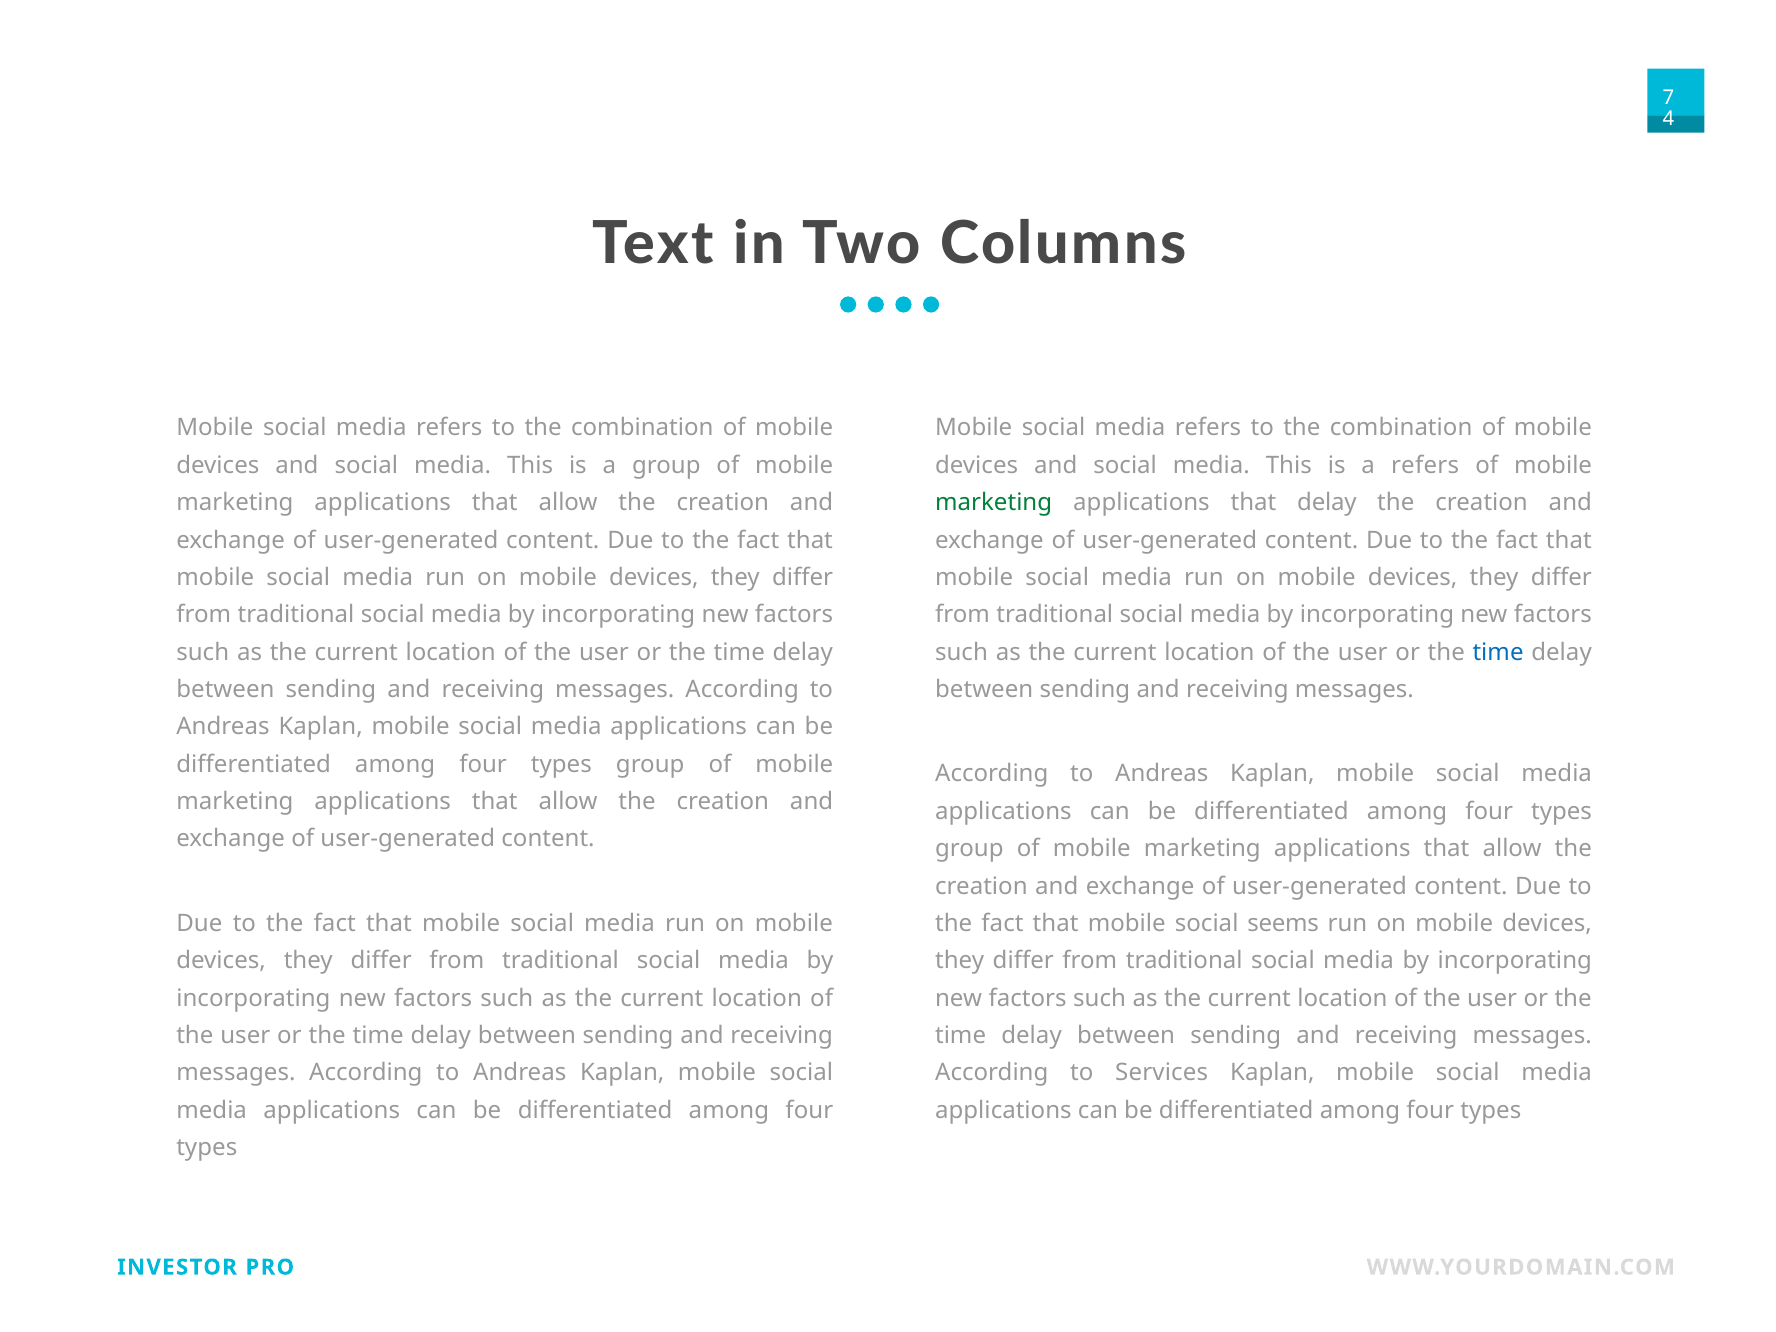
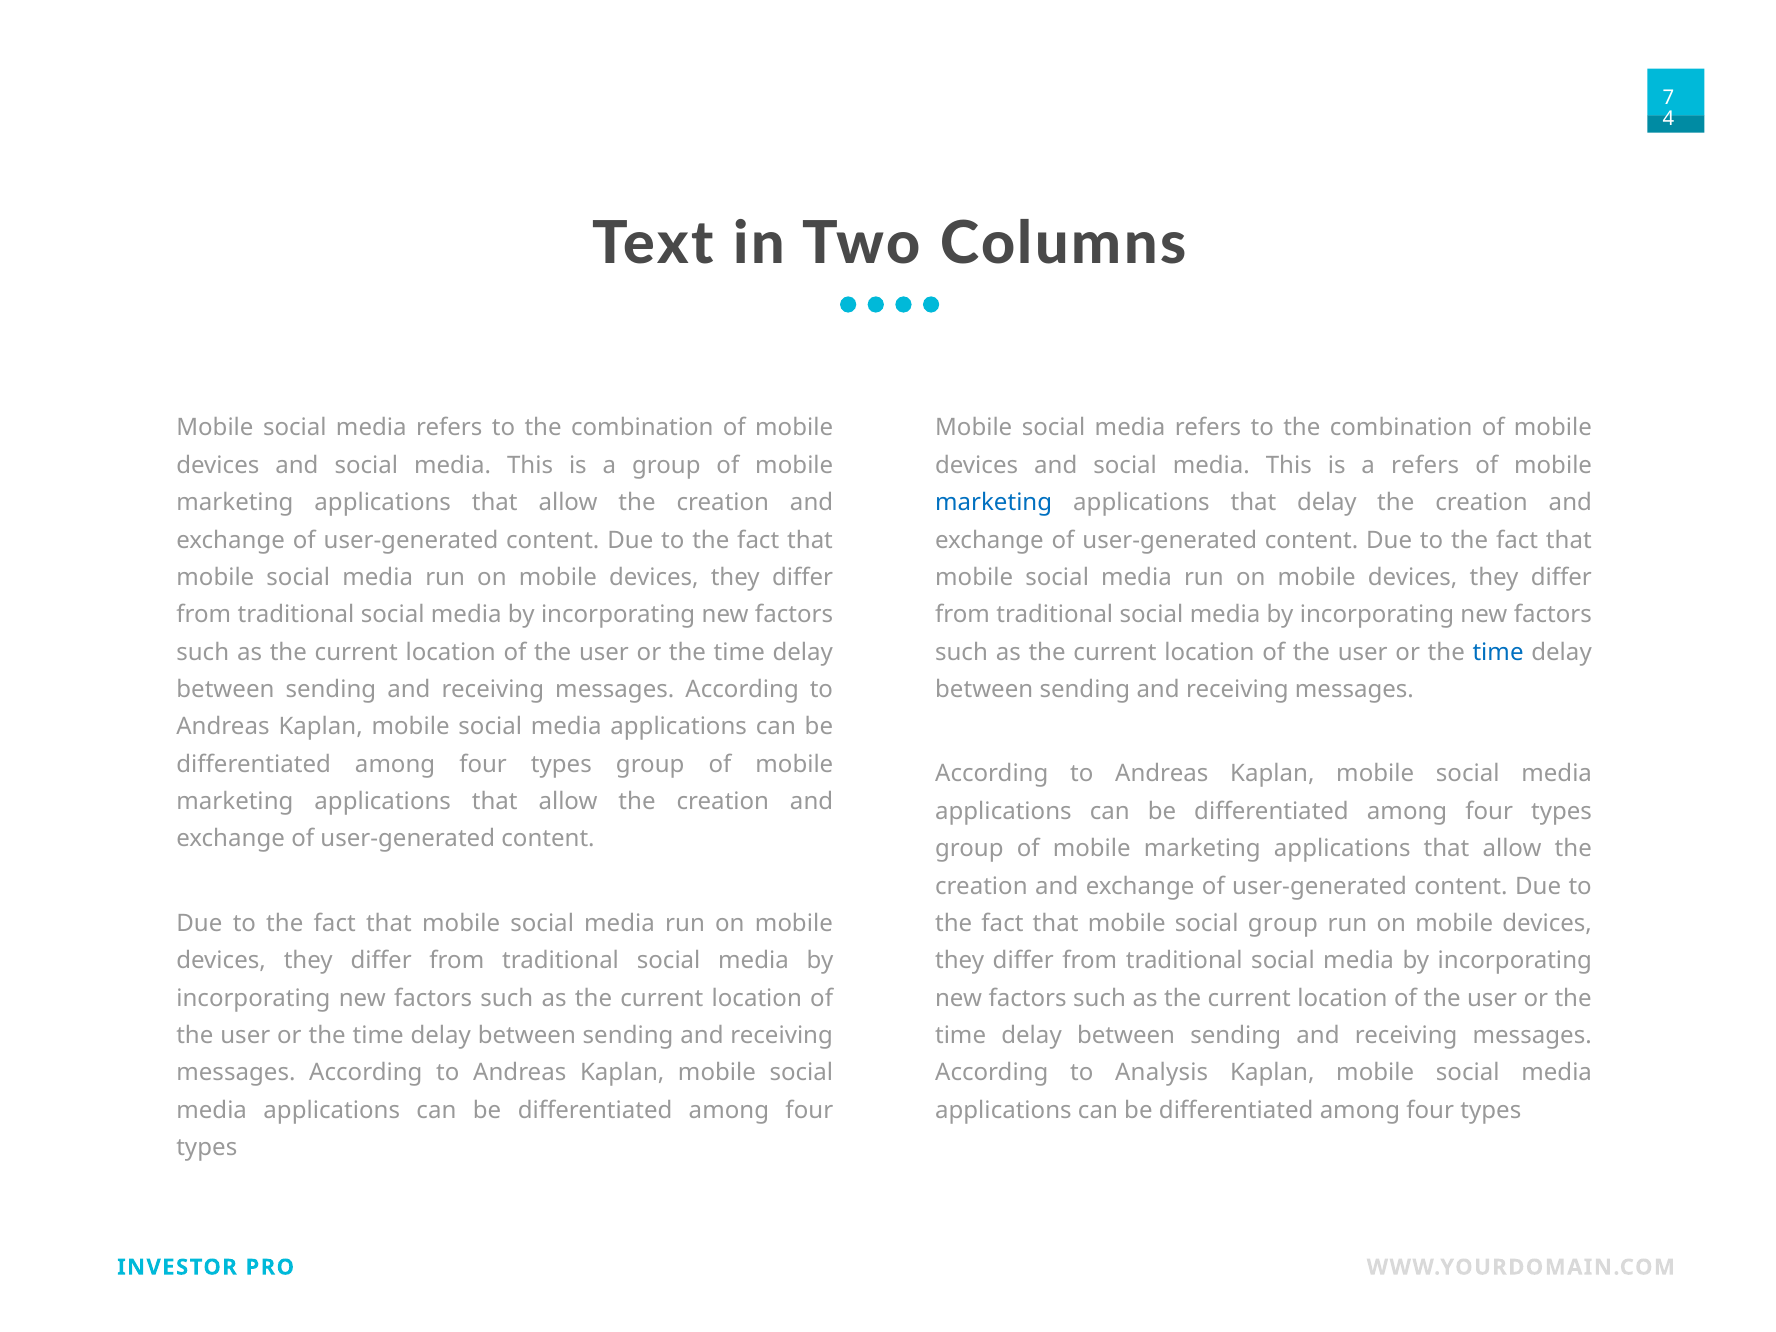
marketing colour: green -> blue (994, 503)
social seems: seems -> group (1283, 923)
Services: Services -> Analysis (1162, 1073)
